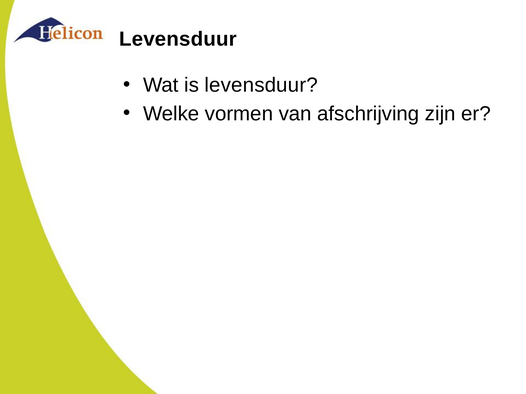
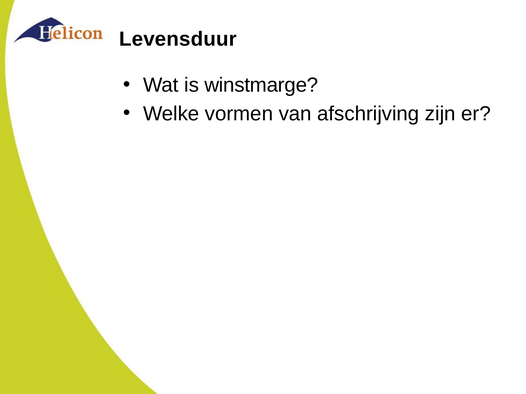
is levensduur: levensduur -> winstmarge (261, 85)
